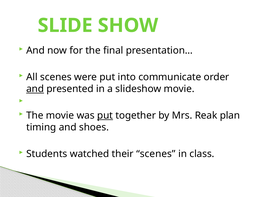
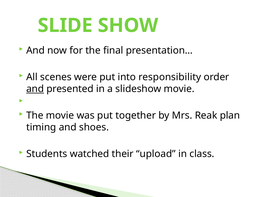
communicate: communicate -> responsibility (170, 77)
put underline: present -> none (105, 116)
their scenes: scenes -> upload (156, 154)
